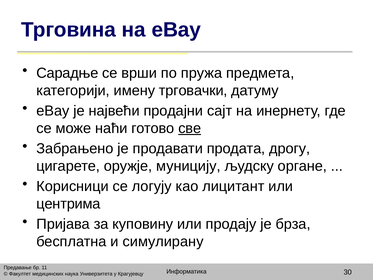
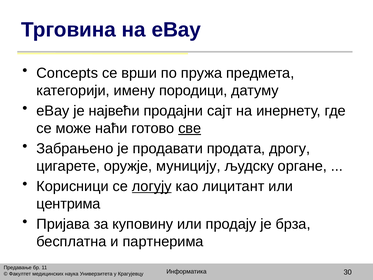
Сарадње: Сарадње -> Concepts (67, 73)
трговачки: трговачки -> породици (193, 90)
логују underline: none -> present (152, 186)
симулирану: симулирану -> партнерима (163, 241)
